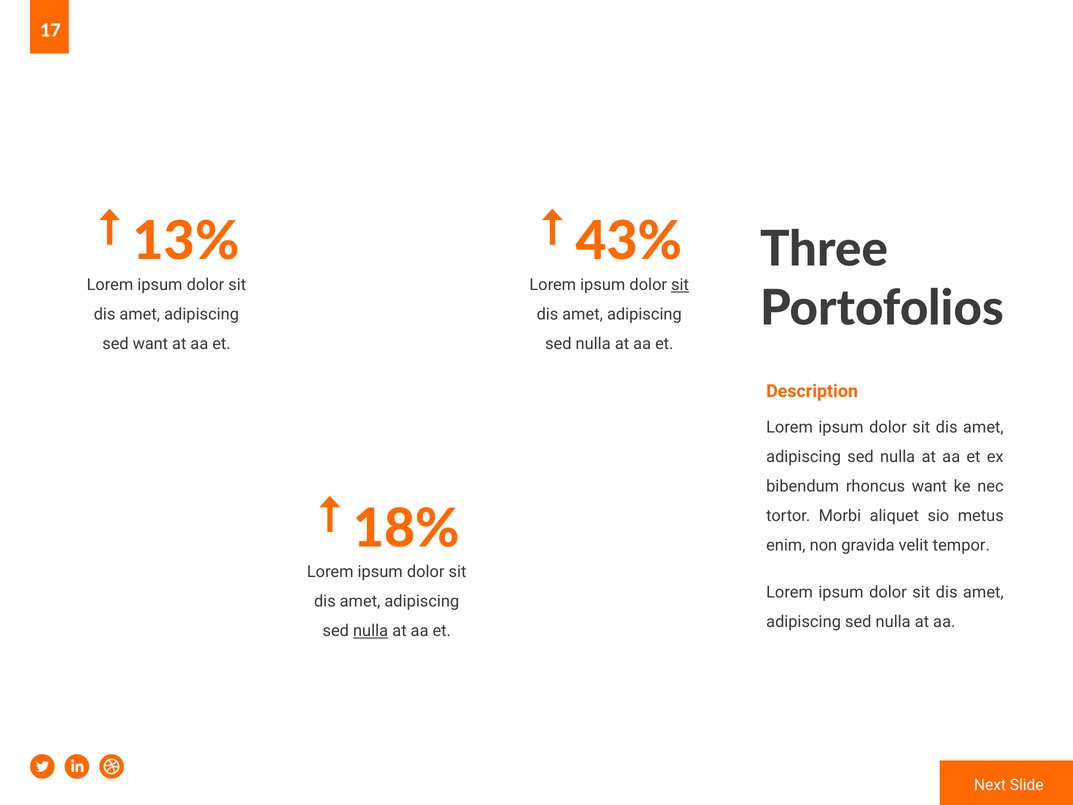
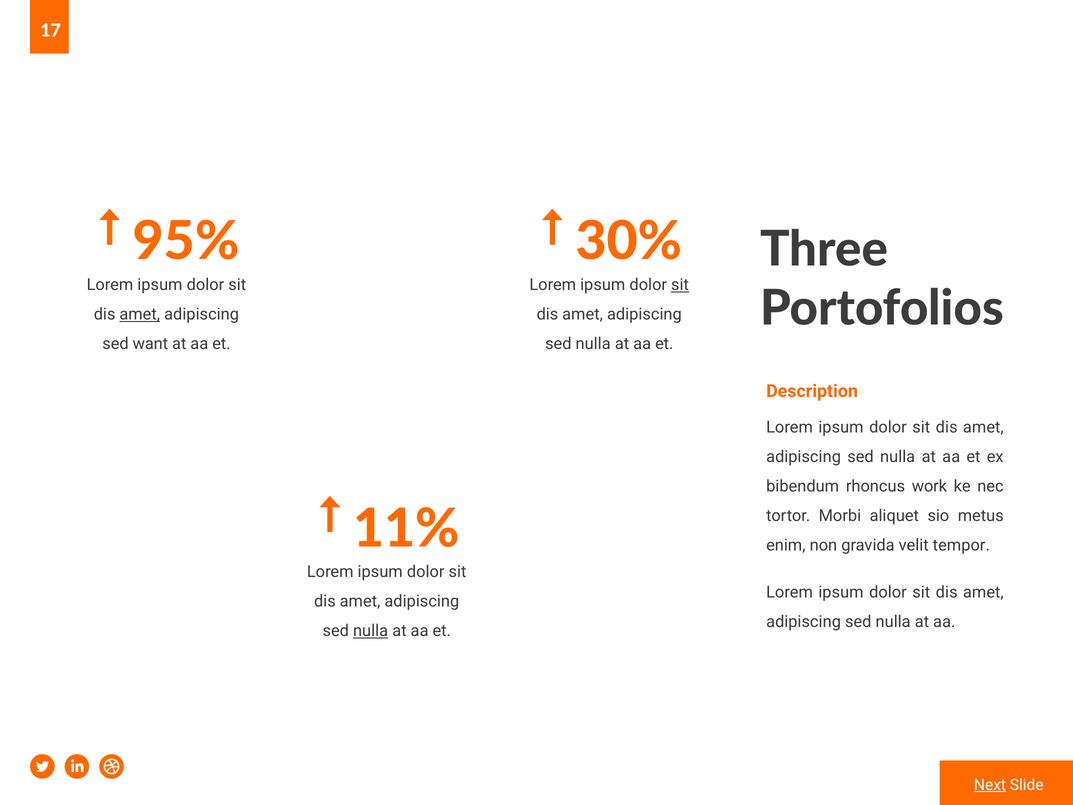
13%: 13% -> 95% (186, 242)
43%: 43% -> 30% (629, 242)
amet underline: none -> present (140, 314)
rhoncus want: want -> work (929, 486)
18%: 18% -> 11% (406, 529)
Next underline: none -> present (990, 785)
